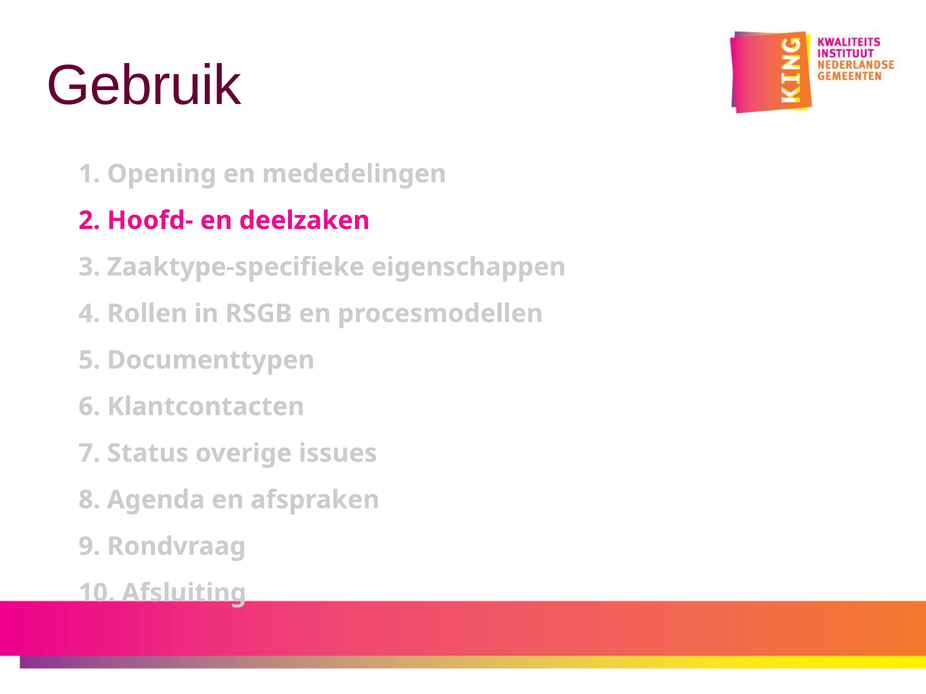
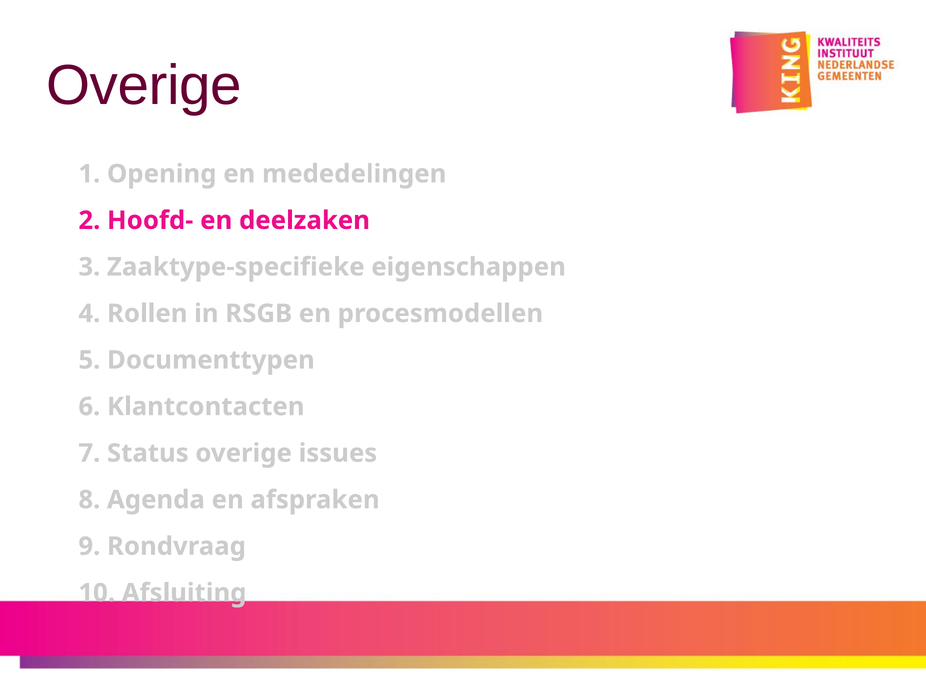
Gebruik: Gebruik -> Overige (144, 86)
